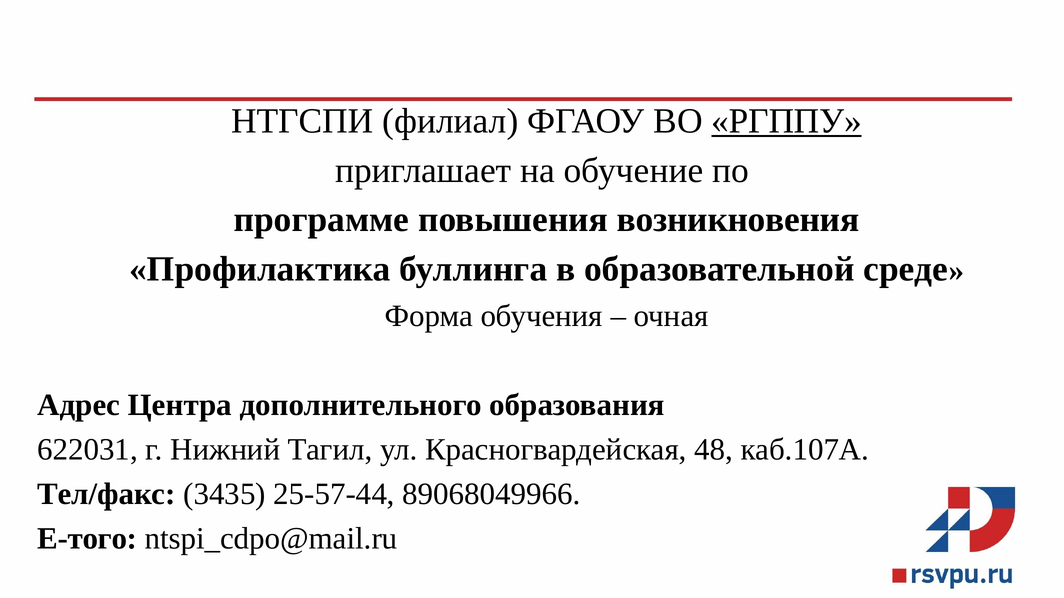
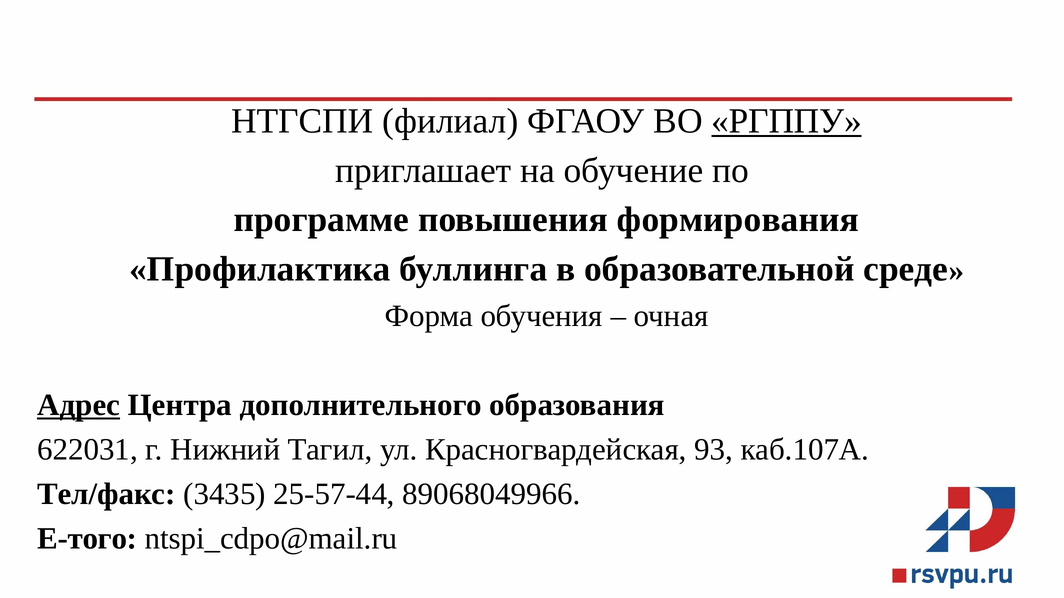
возникновения: возникновения -> формирования (738, 220)
Адрес underline: none -> present (79, 405)
48: 48 -> 93 (714, 450)
